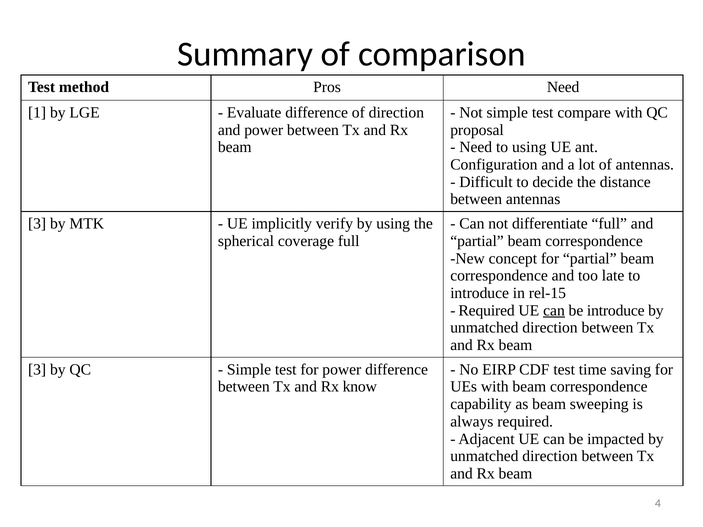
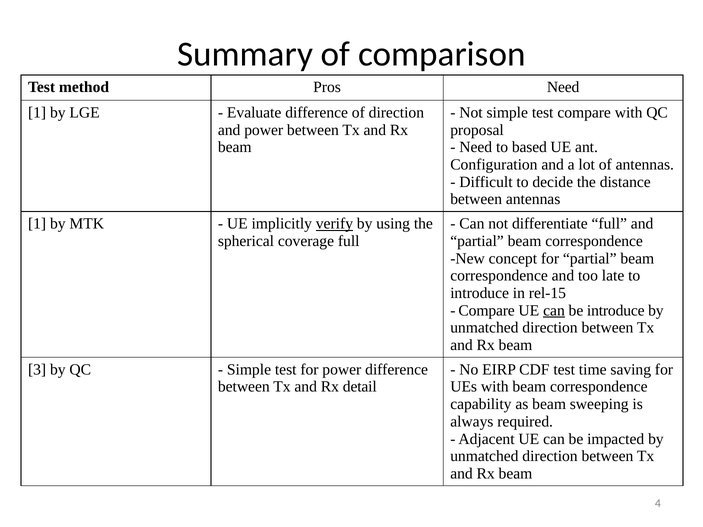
to using: using -> based (529, 147)
3: 3 -> 1 (37, 224)
verify underline: none -> present (334, 224)
Required: Required -> Compare (487, 311)
know: know -> detail (360, 387)
